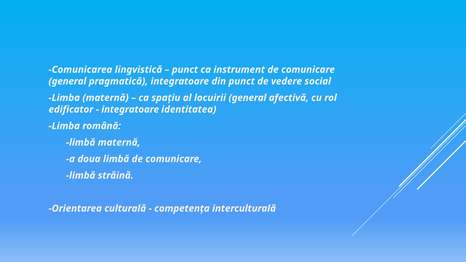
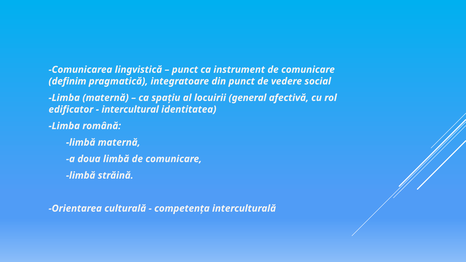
general: general -> definim (67, 81)
integratoare: integratoare -> intercultural (130, 109)
